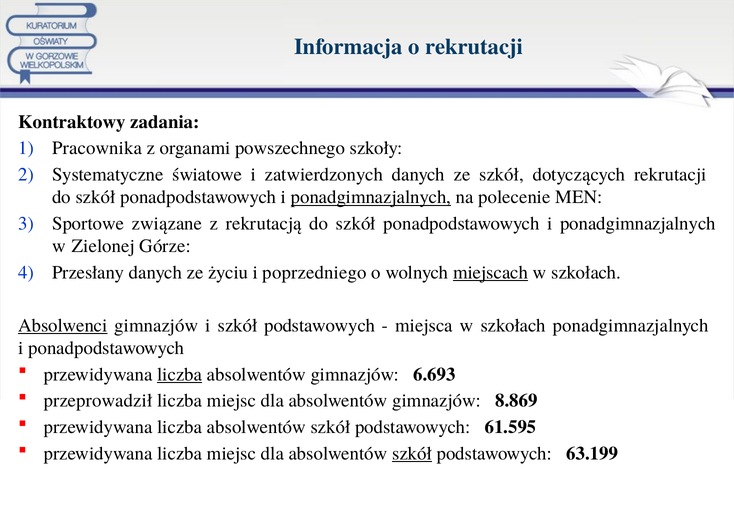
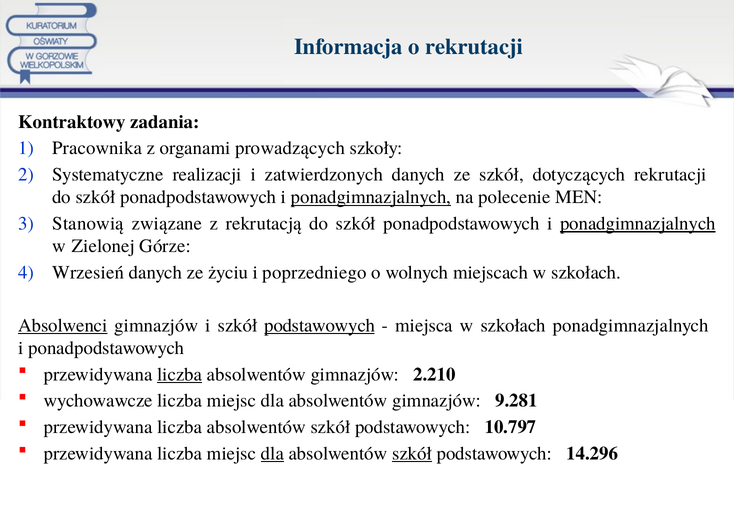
powszechnego: powszechnego -> prowadzących (290, 148)
światowe: światowe -> realizacji (207, 175)
Sportowe: Sportowe -> Stanowią (88, 224)
ponadgimnazjalnych underline: none -> present (638, 224)
Przesłany: Przesłany -> Wrzesień (88, 273)
miejscach underline: present -> none (491, 273)
podstawowych underline: none -> present (320, 325)
6.693: 6.693 -> 2.210 (435, 374)
przeprowadził: przeprowadził -> wychowawcze (98, 401)
8.869: 8.869 -> 9.281 (516, 401)
61.595: 61.595 -> 10.797 (511, 427)
dla underline: none -> present (272, 454)
63.199: 63.199 -> 14.296 (592, 454)
